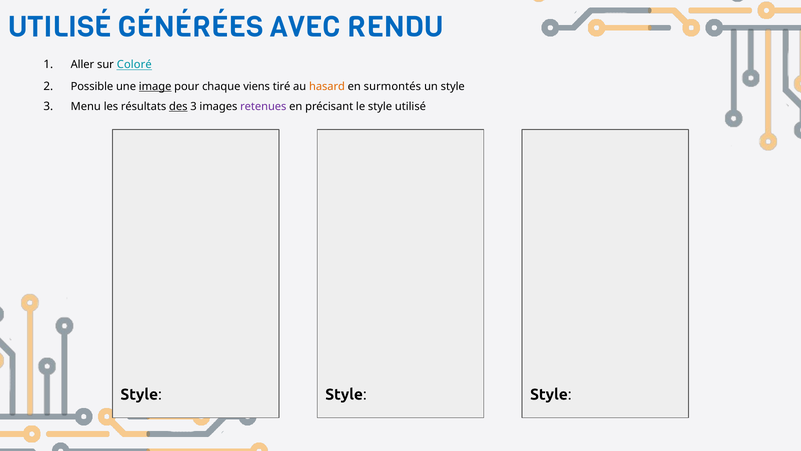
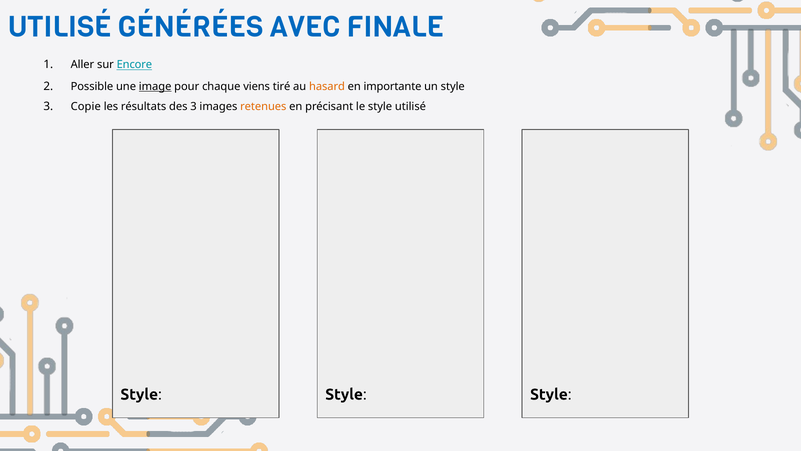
RENDU: RENDU -> FINALE (396, 27)
Coloré: Coloré -> Encore (134, 65)
surmontés: surmontés -> importante (393, 86)
Menu: Menu -> Copie (86, 106)
des underline: present -> none (178, 106)
retenues colour: purple -> orange (263, 106)
